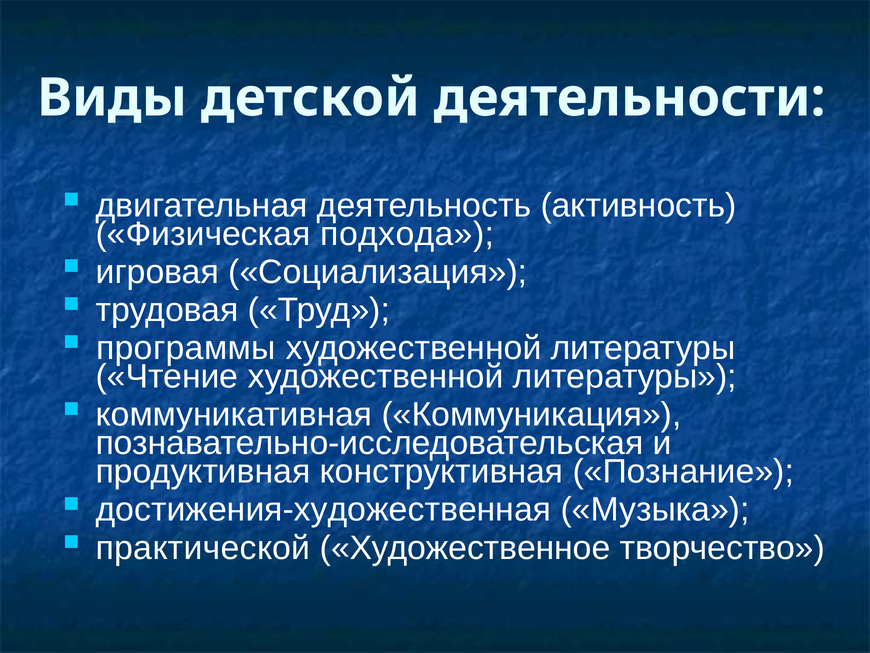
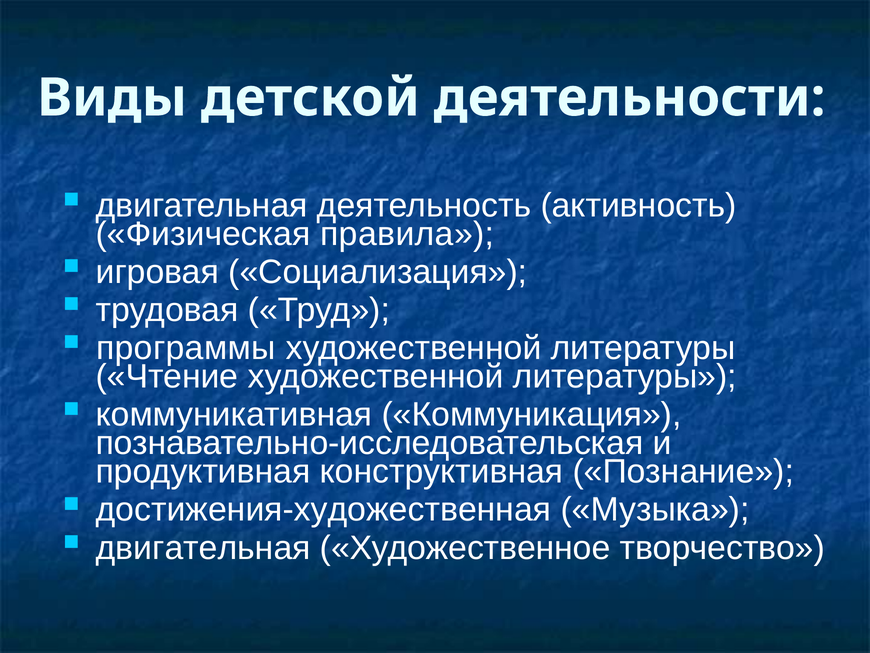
подхода: подхода -> правила (407, 234)
практической: практической -> двигательная (203, 548)
